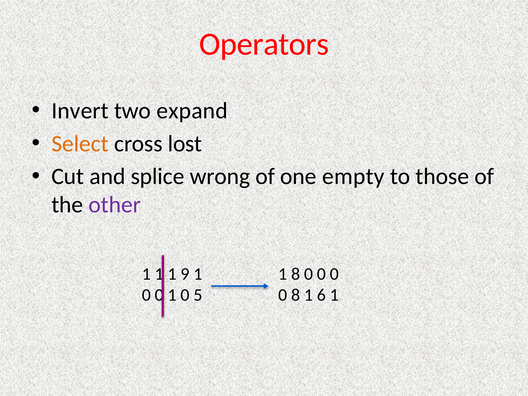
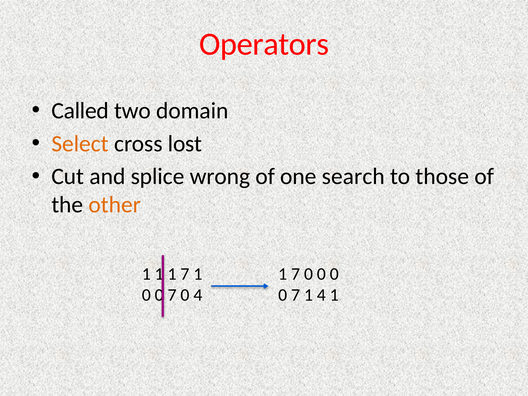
Invert: Invert -> Called (80, 111)
expand: expand -> domain (192, 111)
empty: empty -> search (353, 176)
other colour: purple -> orange (115, 205)
9: 9 -> 7 (185, 274)
8: 8 -> 7 (296, 274)
1: 1 -> 7 (172, 295)
0 5: 5 -> 4 (198, 295)
8: 8 -> 7 (296, 295)
1 6: 6 -> 4 (321, 295)
